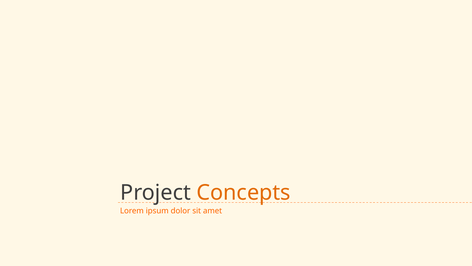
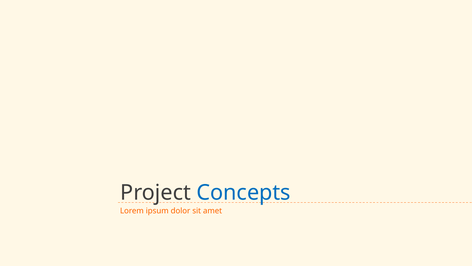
Concepts colour: orange -> blue (244, 192)
